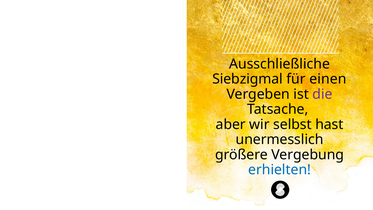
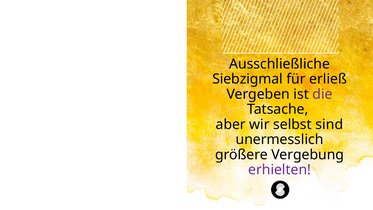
einen: einen -> erließ (328, 79)
hast: hast -> sind (329, 124)
erhielten colour: blue -> purple (280, 170)
